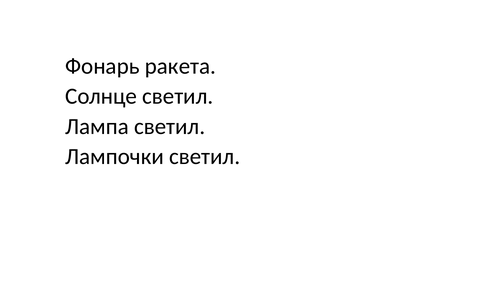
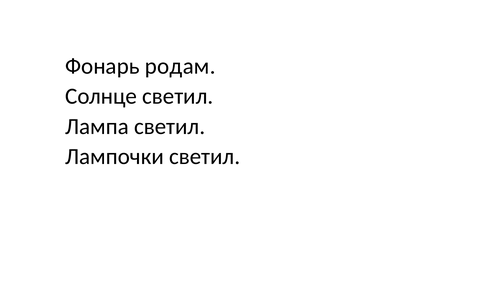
ракета: ракета -> родам (180, 66)
